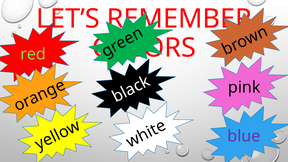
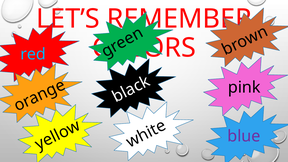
red colour: light green -> light blue (33, 54)
